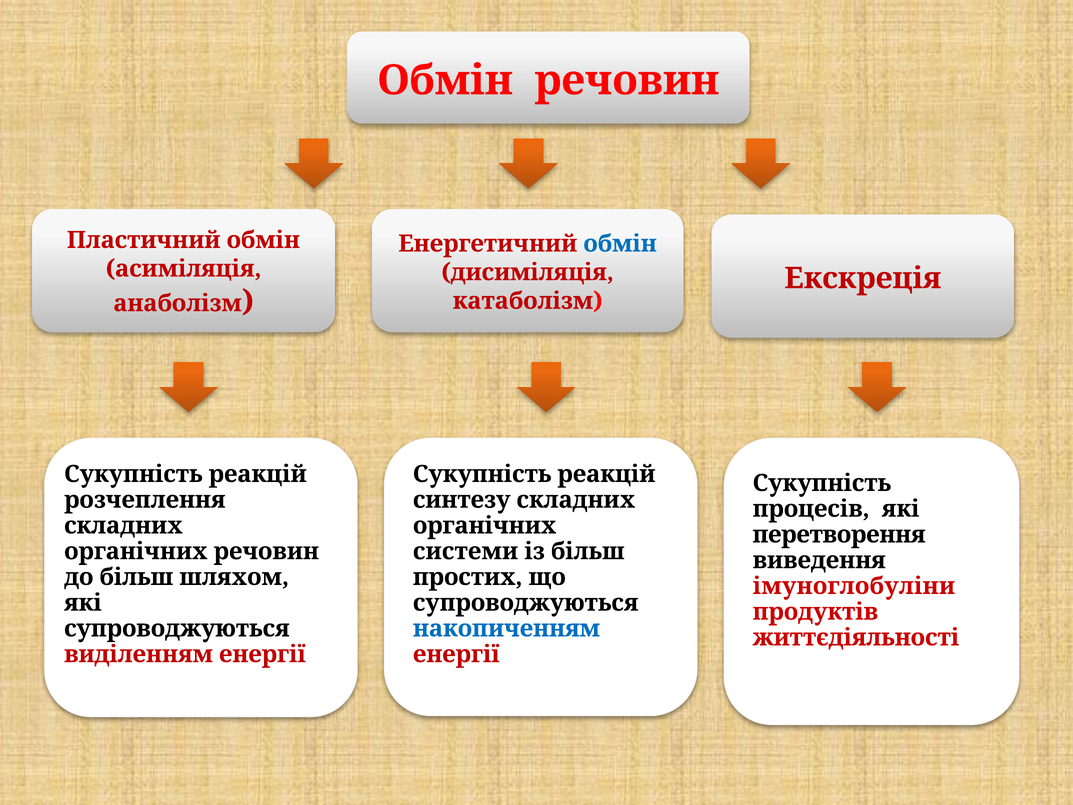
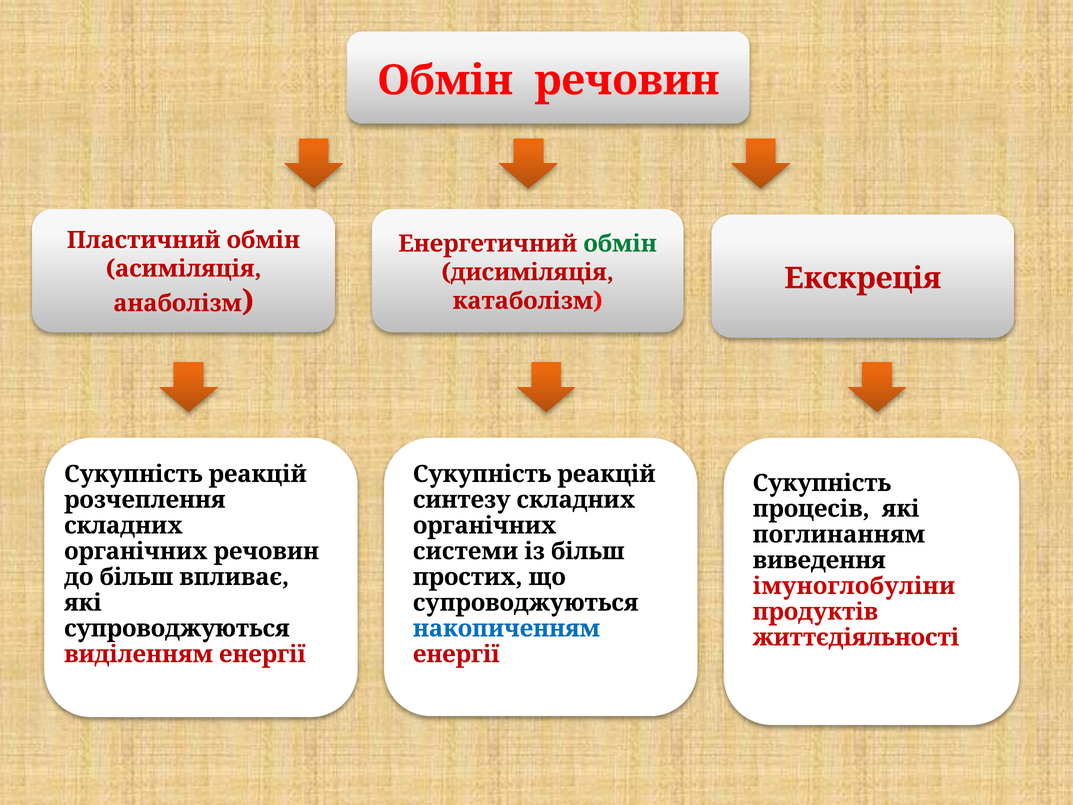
обмін colour: blue -> green (620, 244)
перетворення: перетворення -> поглинанням (839, 534)
шляхом: шляхом -> впливає (234, 577)
